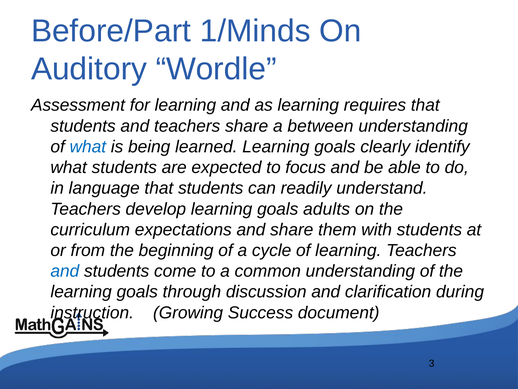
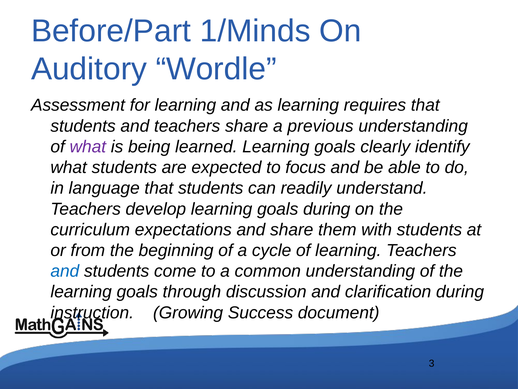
between: between -> previous (320, 126)
what colour: blue -> purple (88, 147)
goals adults: adults -> during (327, 209)
